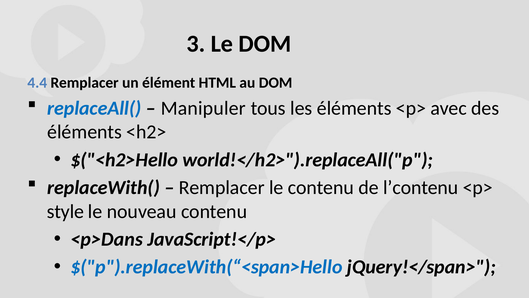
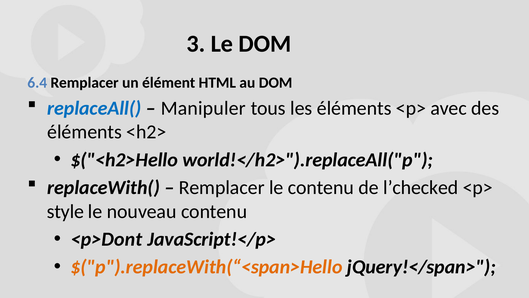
4.4: 4.4 -> 6.4 (37, 83)
l’contenu: l’contenu -> l’checked (421, 187)
<p>Dans: <p>Dans -> <p>Dont (107, 239)
$("p").replaceWith(“<span>Hello colour: blue -> orange (206, 267)
